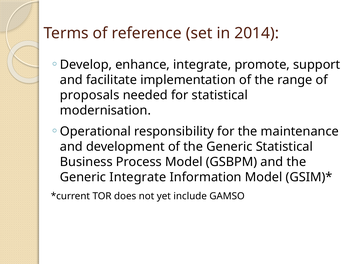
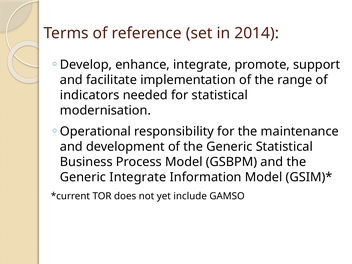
proposals: proposals -> indicators (90, 95)
